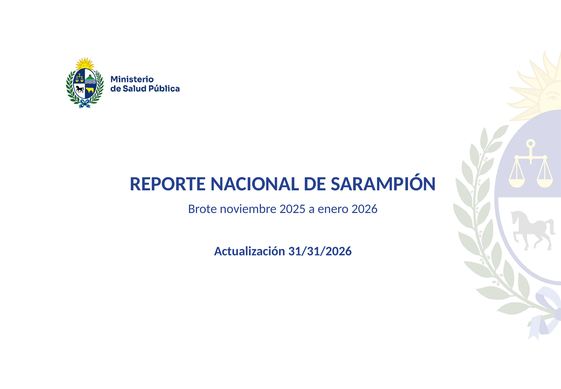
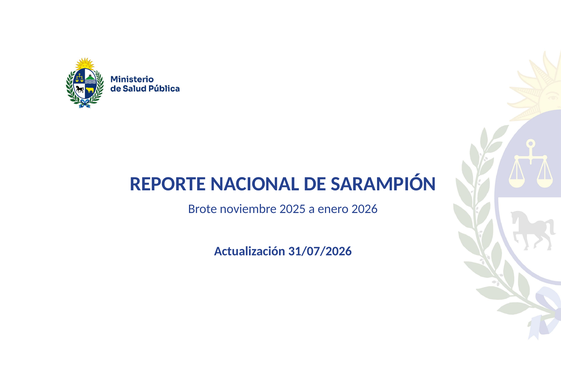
31/31/2026: 31/31/2026 -> 31/07/2026 (320, 251)
